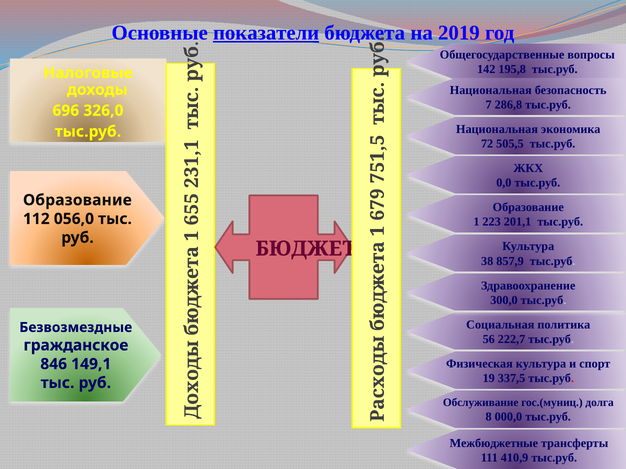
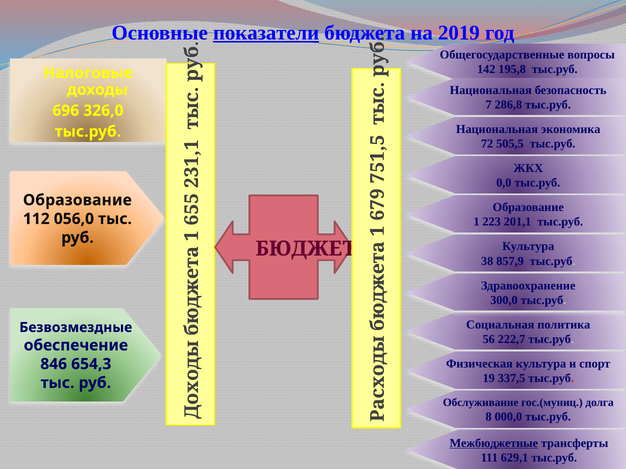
гражданское: гражданское -> обеспечение (76, 346)
149,1: 149,1 -> 654,3 (91, 364)
Межбюджетные underline: none -> present (494, 443)
410,9: 410,9 -> 629,1 (515, 458)
